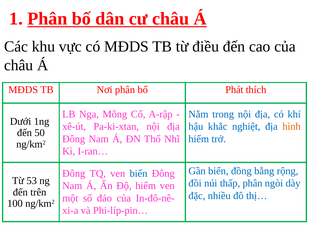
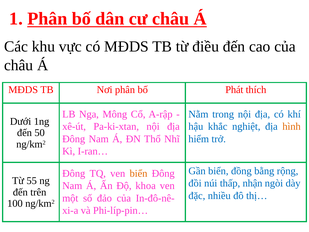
biển colour: blue -> orange (138, 173)
53: 53 -> 55 (32, 181)
thấp phân: phân -> nhận (253, 183)
Độ hiểm: hiểm -> khoa (146, 186)
